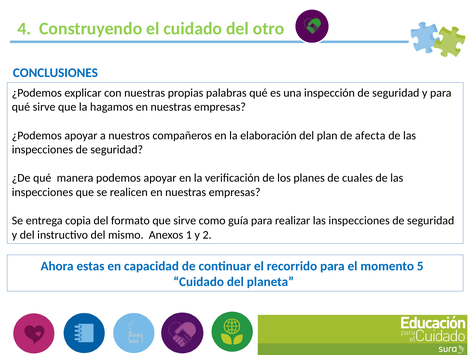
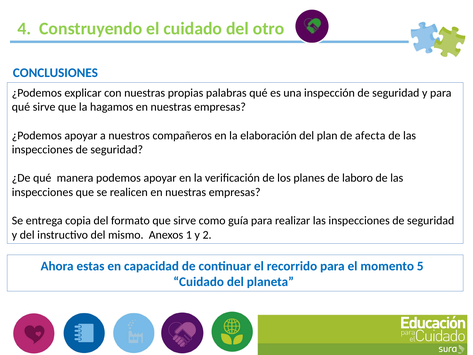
cuales: cuales -> laboro (358, 178)
